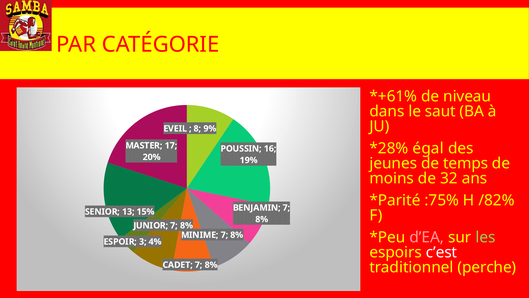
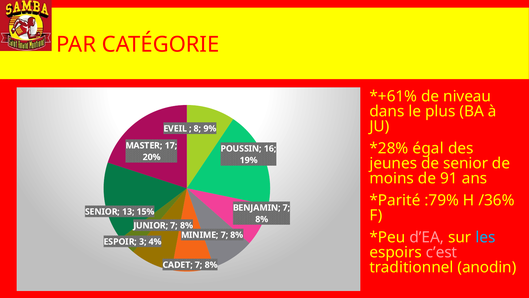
saut: saut -> plus (440, 111)
de temps: temps -> senior (466, 163)
32: 32 -> 91 (449, 178)
:75%: :75% -> :79% (442, 200)
/82%: /82% -> /36% (496, 200)
les colour: light green -> light blue (485, 237)
c’est colour: white -> pink (442, 252)
perche: perche -> anodin (487, 267)
